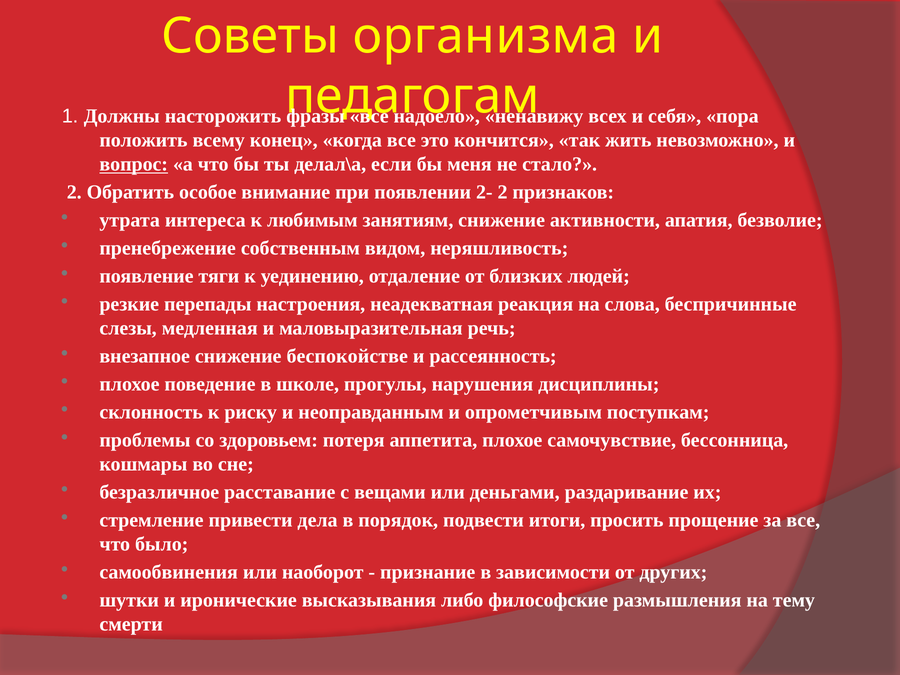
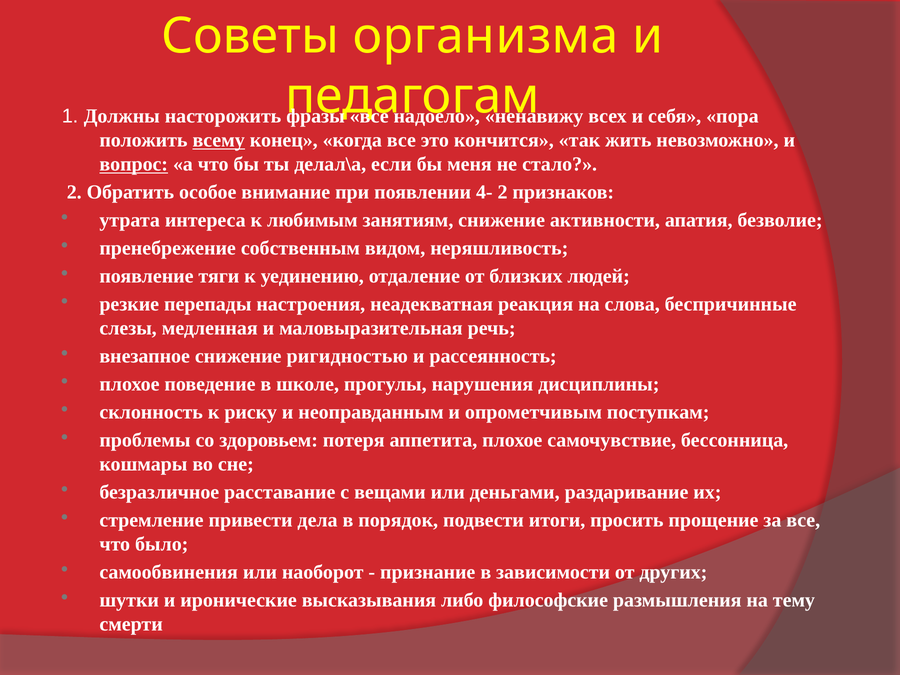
всему underline: none -> present (219, 140)
2-: 2- -> 4- (484, 192)
беспокойстве: беспокойстве -> ригидностью (347, 356)
